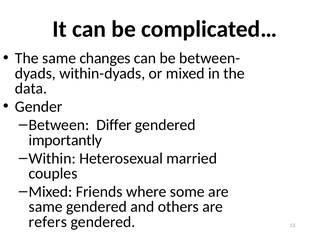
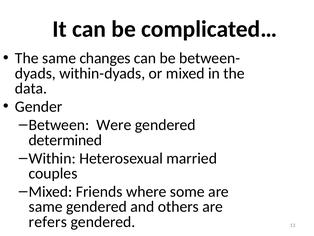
Differ: Differ -> Were (114, 125)
importantly: importantly -> determined (65, 140)
